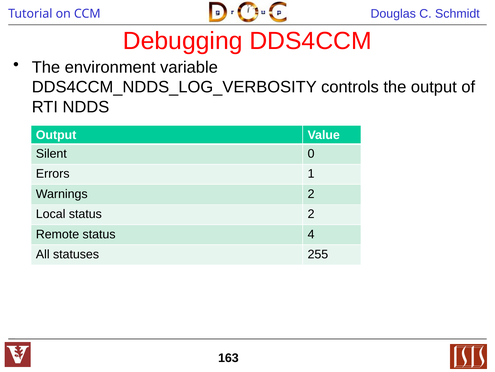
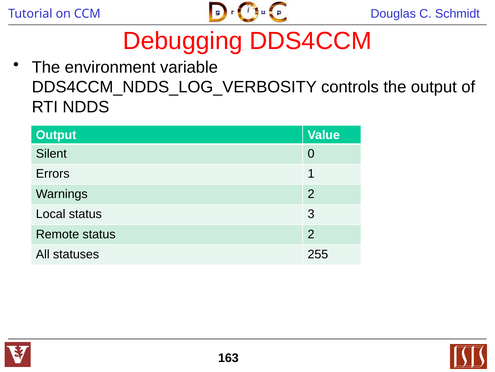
status 2: 2 -> 3 (311, 214)
status 4: 4 -> 2 (311, 234)
